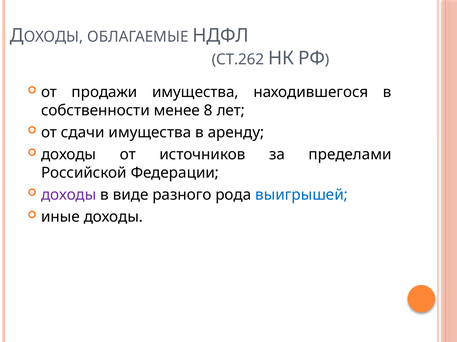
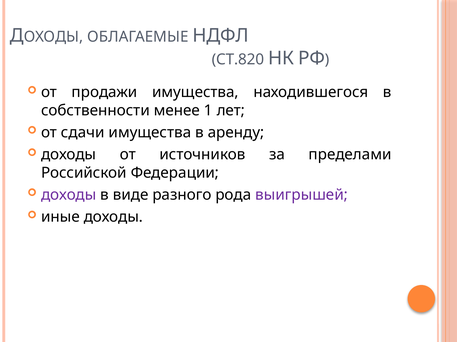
СТ.262: СТ.262 -> СТ.820 (238, 60)
8: 8 -> 1 (208, 111)
выигрышей colour: blue -> purple (302, 195)
